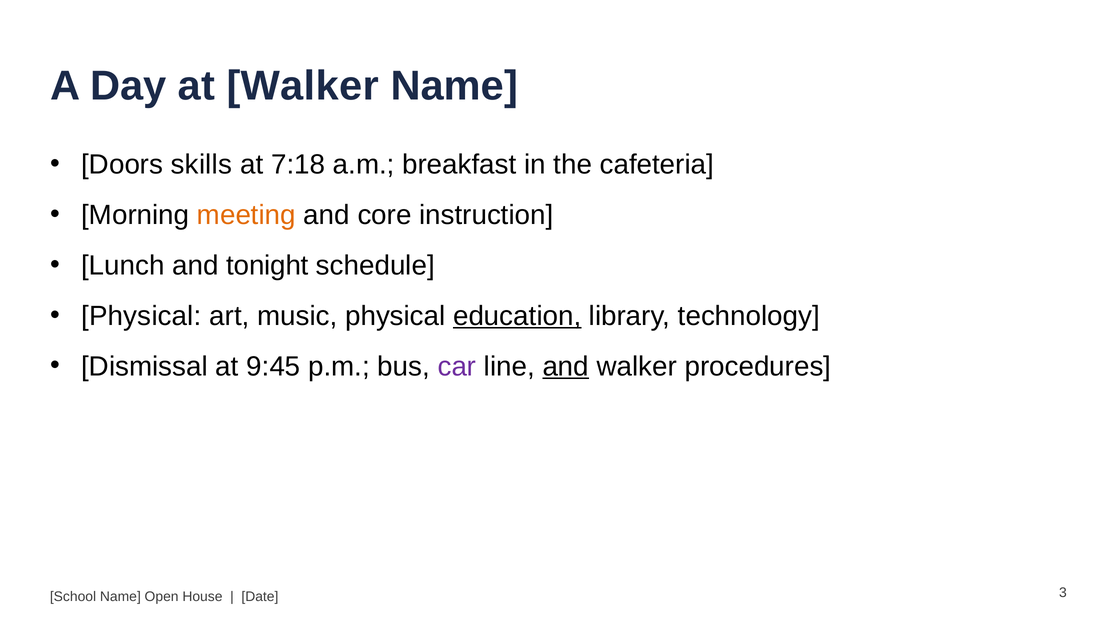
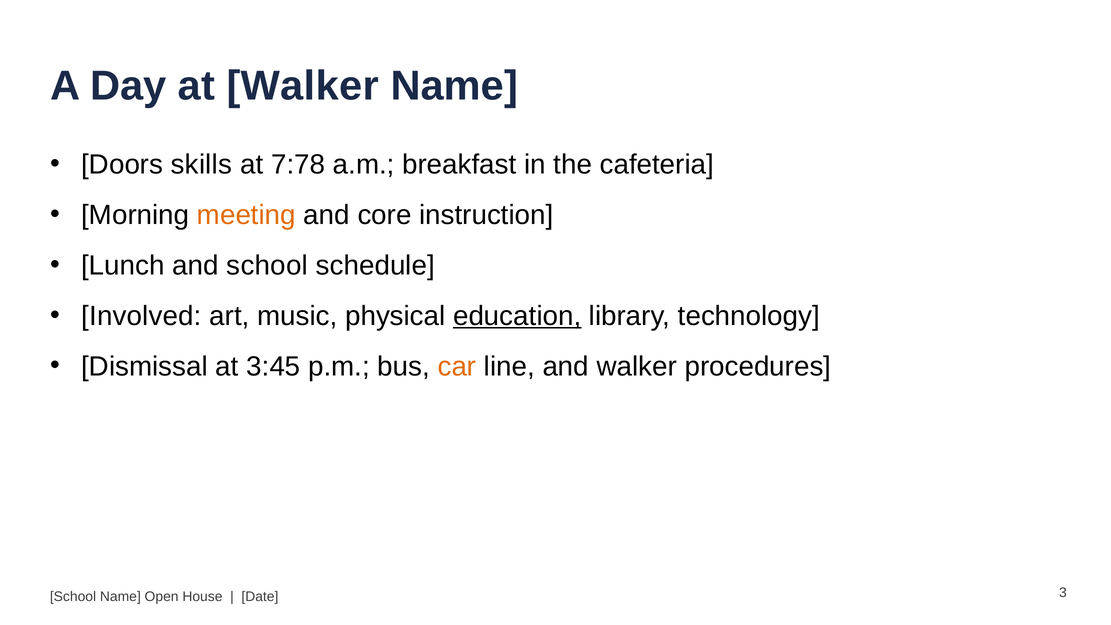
7:18: 7:18 -> 7:78 (298, 164)
and tonight: tonight -> school (267, 265)
Physical: Physical -> Involved (141, 316)
9:45: 9:45 -> 3:45 (273, 366)
car colour: purple -> orange (457, 366)
and underline: present -> none (566, 366)
